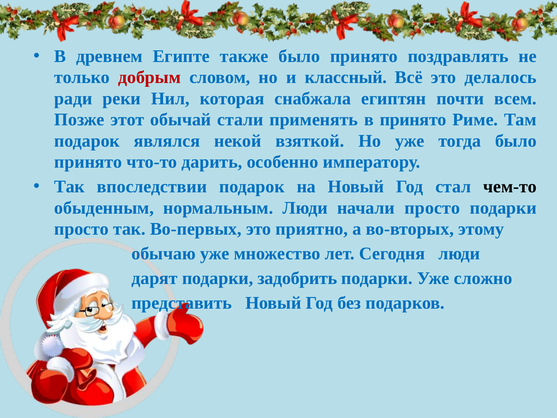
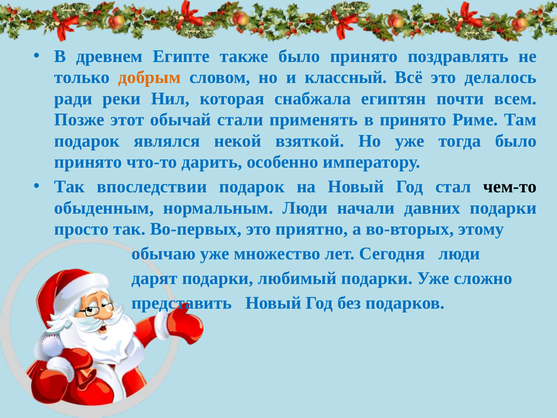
добрым colour: red -> orange (150, 77)
начали просто: просто -> давних (432, 208)
задобрить: задобрить -> любимый (297, 278)
